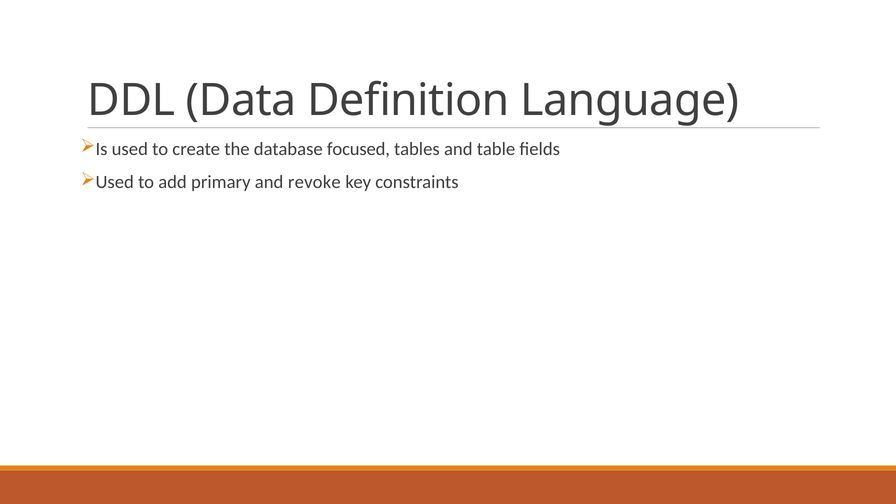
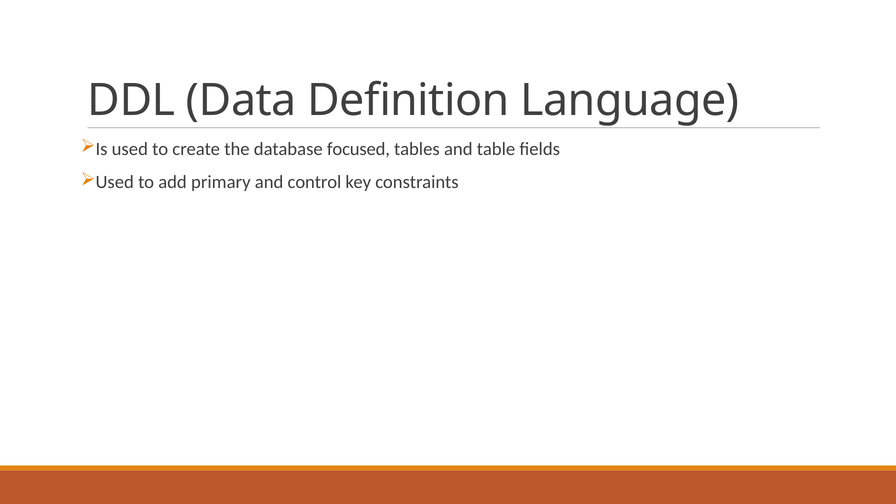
revoke: revoke -> control (314, 182)
